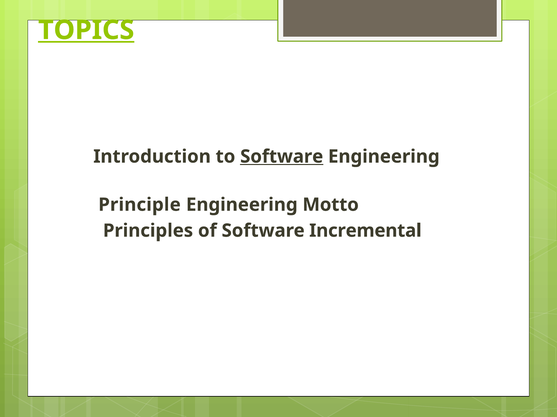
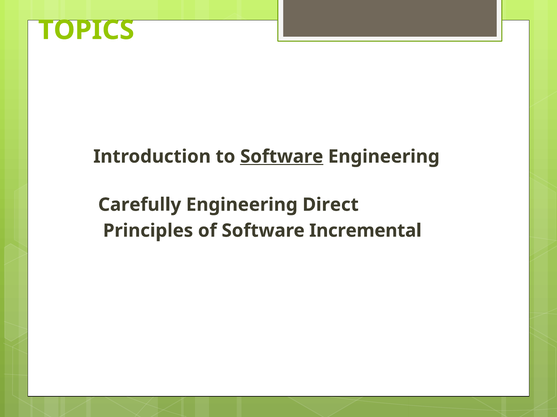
TOPICS underline: present -> none (86, 30)
Principle: Principle -> Carefully (140, 205)
Motto: Motto -> Direct (331, 205)
